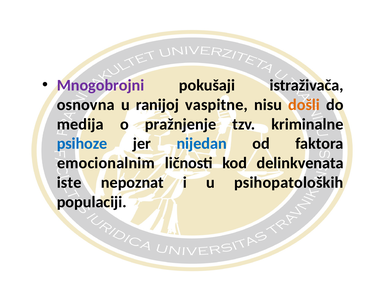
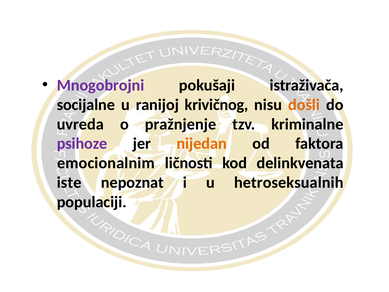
osnovna: osnovna -> socijalne (86, 105)
vaspitne: vaspitne -> krivičnog (217, 105)
medija: medija -> uvreda (80, 124)
psihoze colour: blue -> purple (82, 143)
nijedan colour: blue -> orange (202, 143)
psihopatoloških: psihopatoloških -> hetroseksualnih (289, 182)
